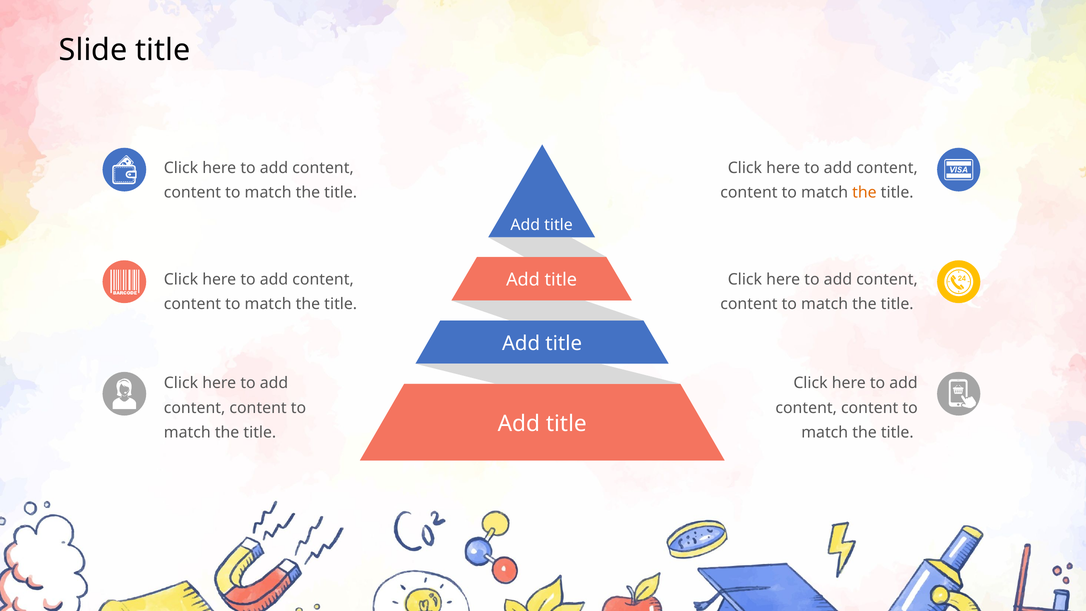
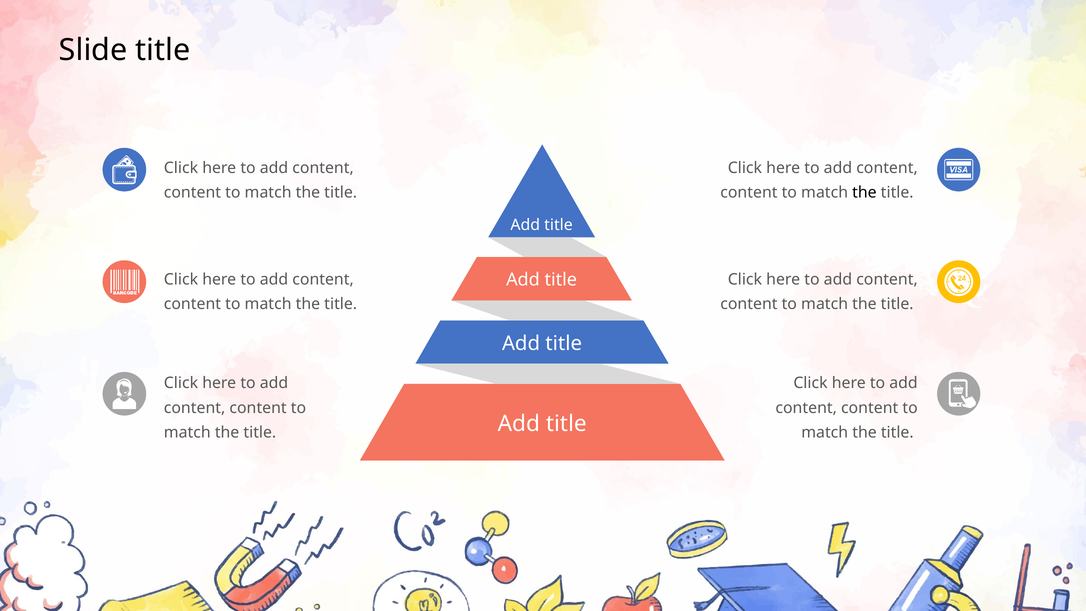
the colour: orange -> black (864, 192)
